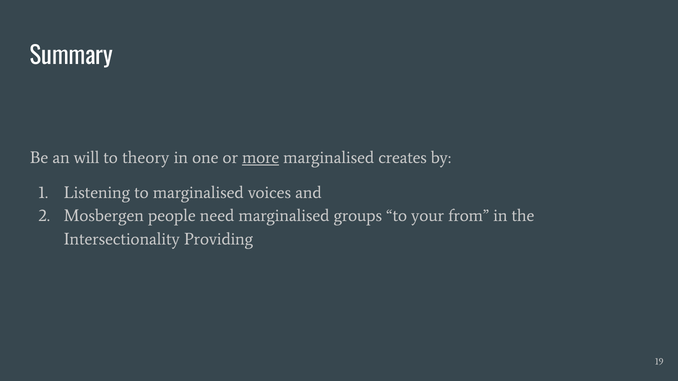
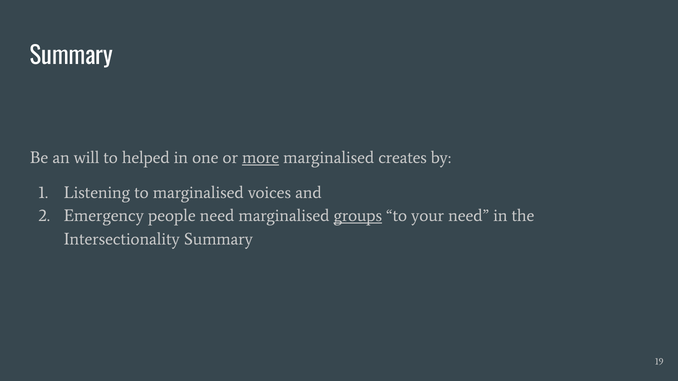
theory: theory -> helped (146, 158)
Mosbergen: Mosbergen -> Emergency (104, 216)
groups underline: none -> present (358, 216)
your from: from -> need (469, 216)
Intersectionality Providing: Providing -> Summary (218, 239)
